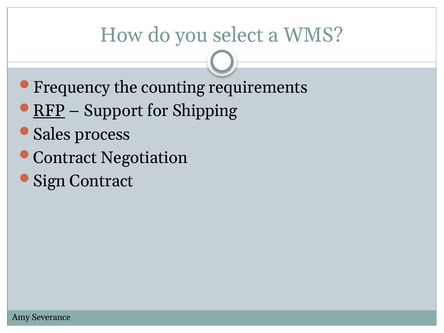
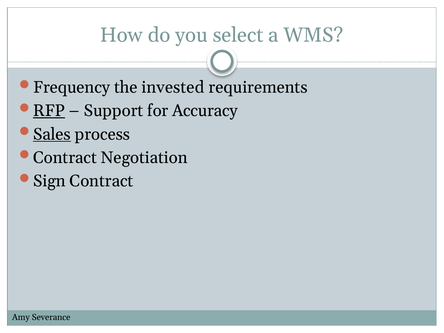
counting: counting -> invested (173, 87)
Shipping: Shipping -> Accuracy (205, 111)
Sales underline: none -> present (52, 134)
